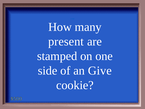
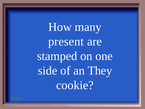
Give: Give -> They (100, 70)
